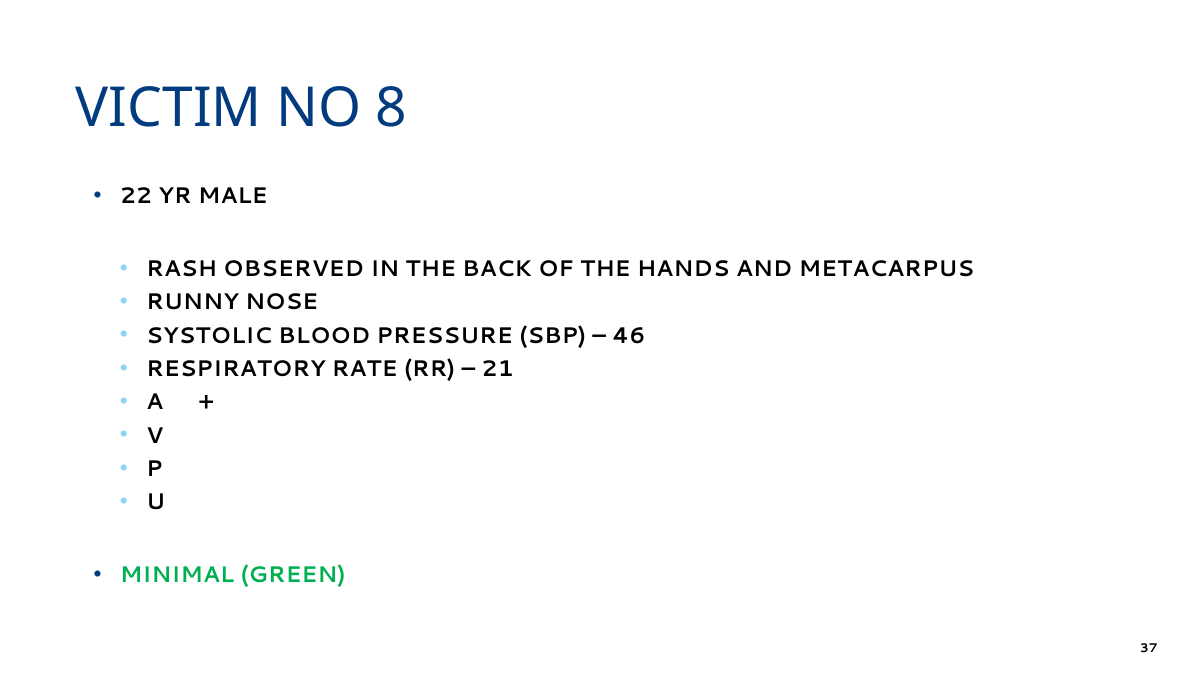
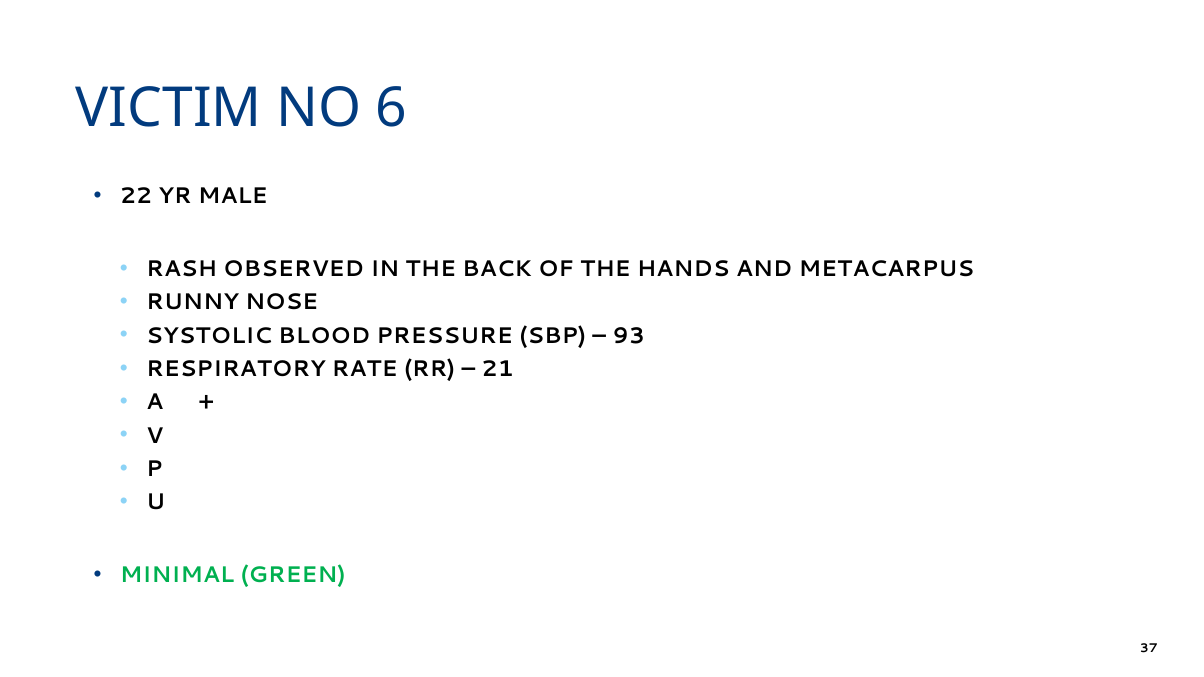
8: 8 -> 6 (391, 109)
46: 46 -> 93 (629, 336)
